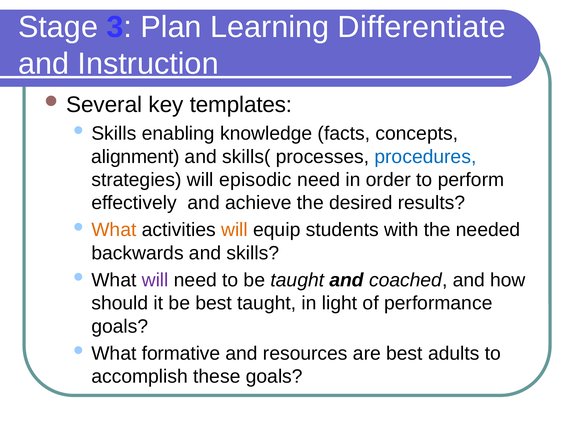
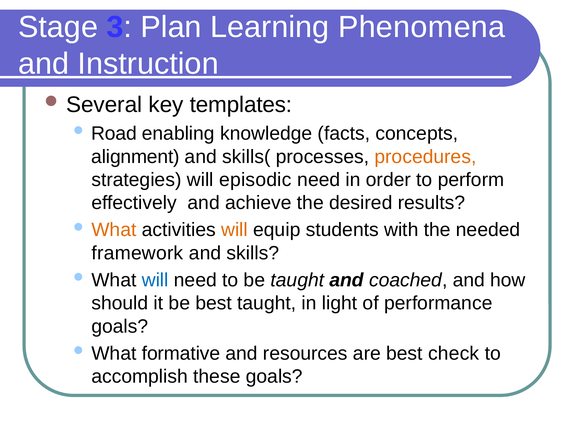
Differentiate: Differentiate -> Phenomena (422, 27)
Skills: Skills -> Road (114, 134)
procedures colour: blue -> orange (425, 157)
backwards: backwards -> framework (137, 253)
will colour: purple -> blue (155, 280)
adults: adults -> check (454, 354)
